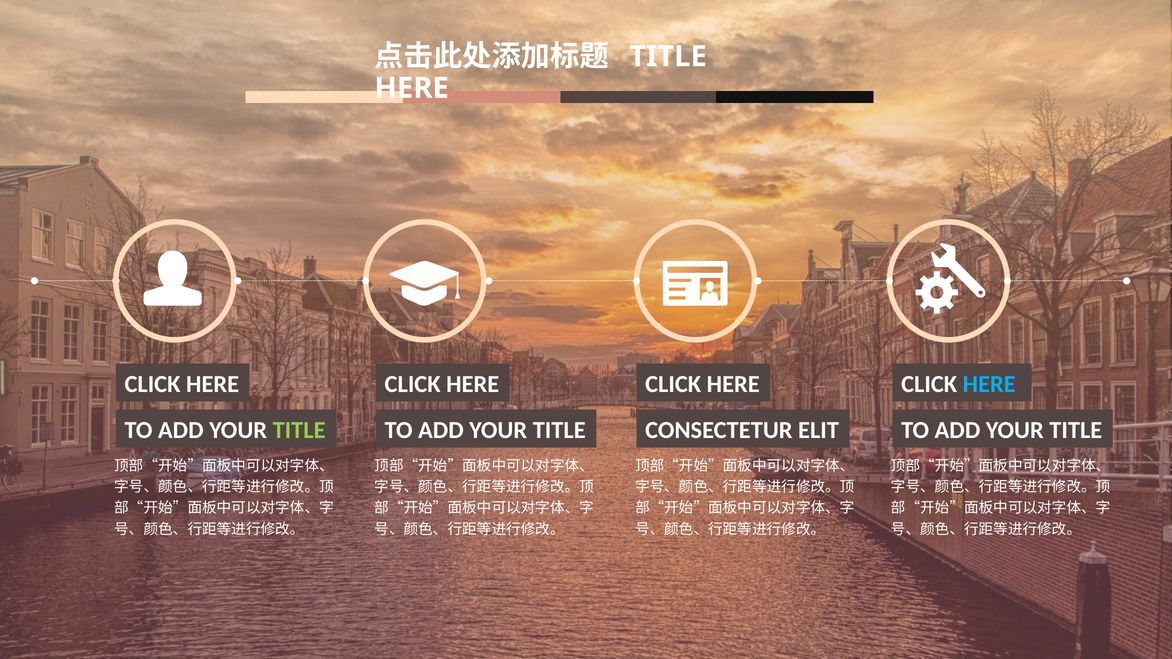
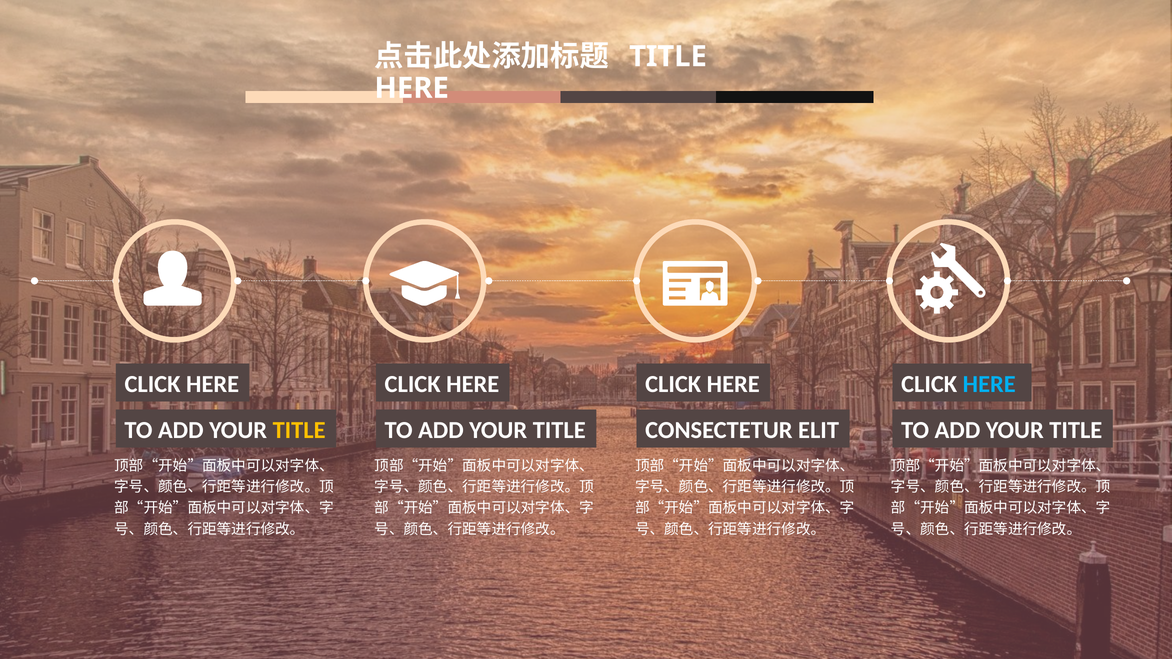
TITLE colour: light green -> yellow (299, 430)
